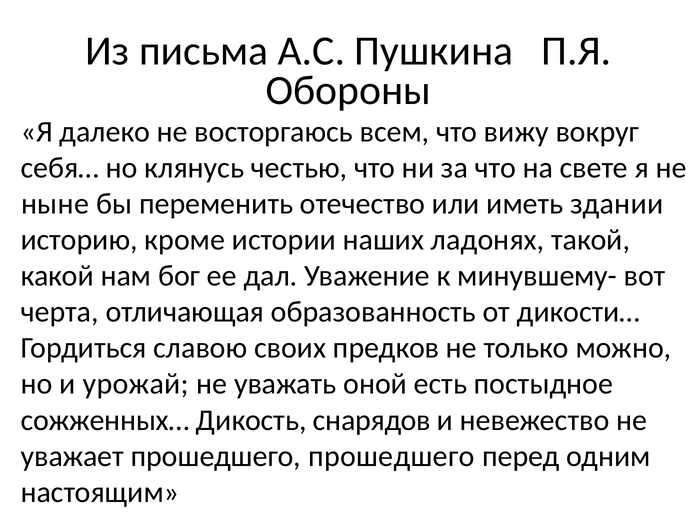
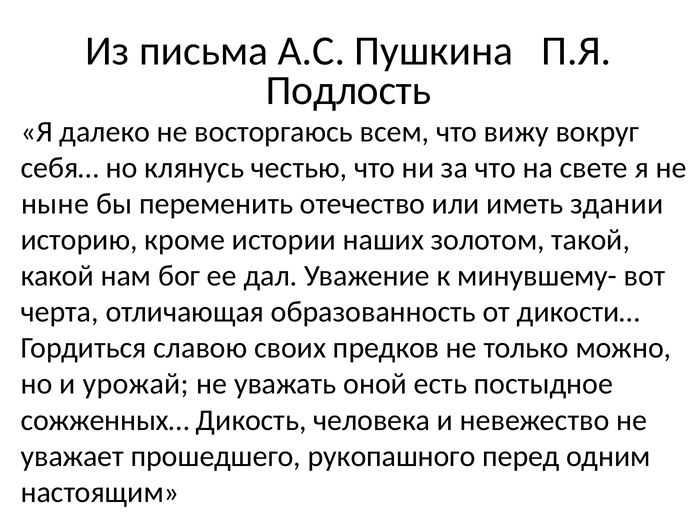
Обороны: Обороны -> Подлость (349, 91)
ладонях: ладонях -> золотом (488, 240)
снарядов: снарядов -> человека (372, 420)
прошедшего прошедшего: прошедшего -> рукопашного (392, 456)
